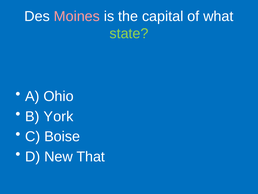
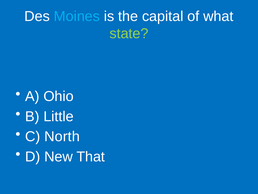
Moines colour: pink -> light blue (77, 16)
York: York -> Little (59, 116)
Boise: Boise -> North (62, 136)
